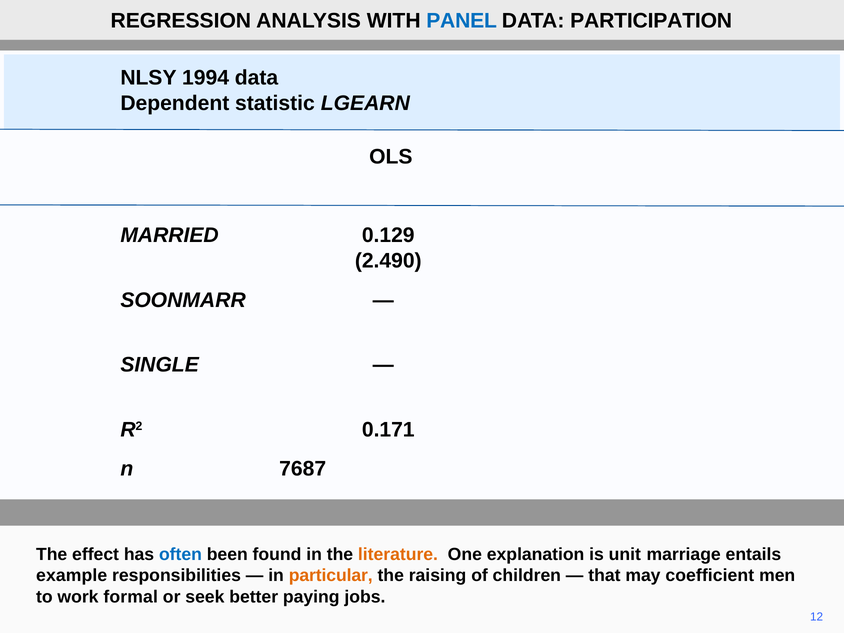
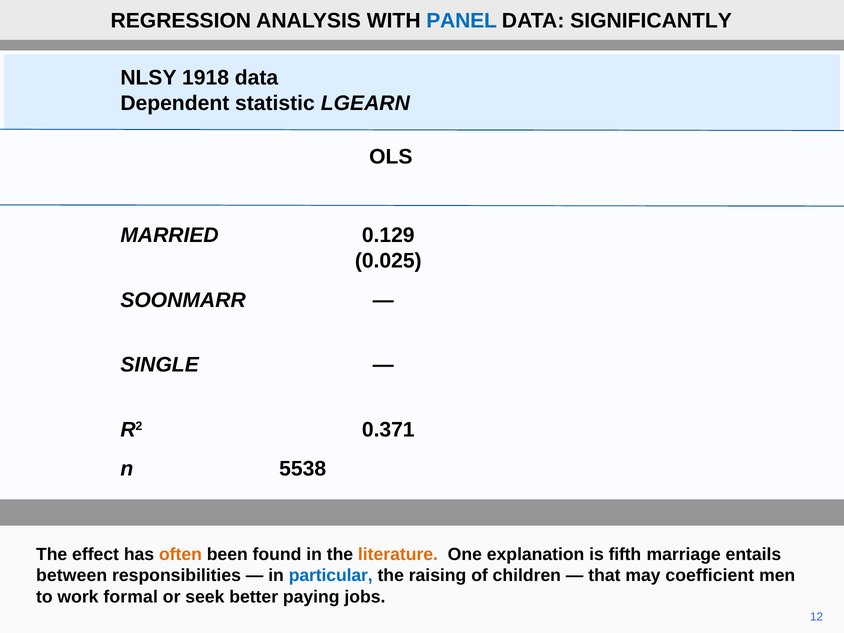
PARTICIPATION: PARTICIPATION -> SIGNIFICANTLY (651, 21)
1994: 1994 -> 1918 (206, 78)
2.490: 2.490 -> 0.025 (388, 261)
0.171: 0.171 -> 0.371 (388, 430)
7687: 7687 -> 5538 (303, 469)
often colour: blue -> orange (180, 555)
unit: unit -> fifth (625, 555)
example: example -> between (72, 576)
particular colour: orange -> blue (331, 576)
